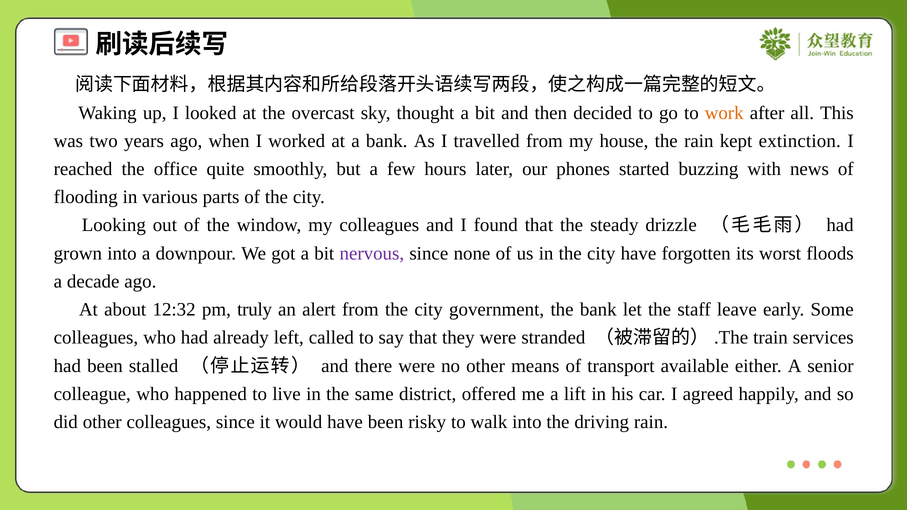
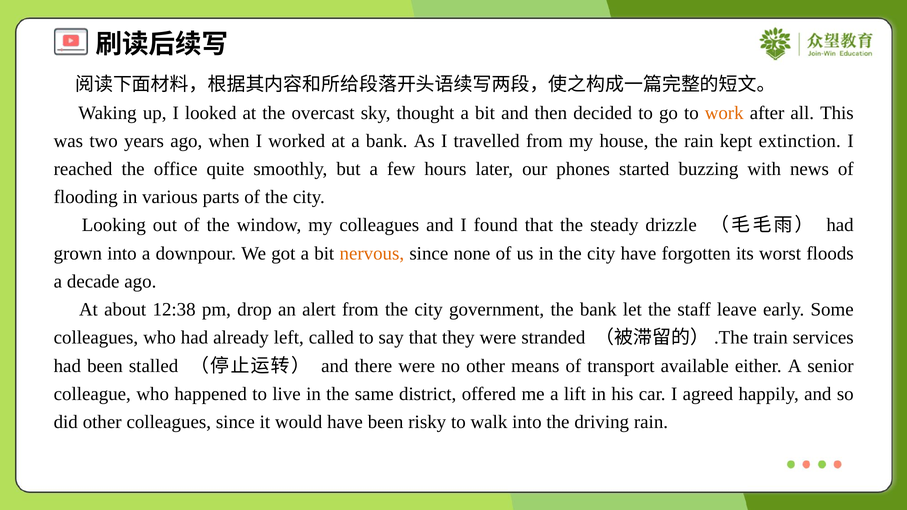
nervous colour: purple -> orange (372, 253)
12:32: 12:32 -> 12:38 (174, 310)
truly: truly -> drop (255, 310)
